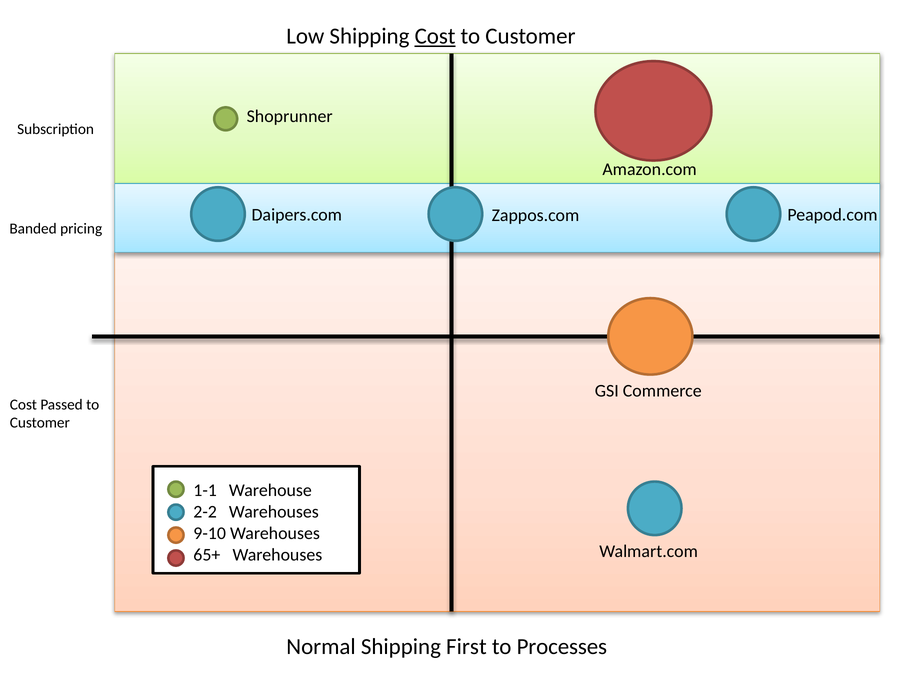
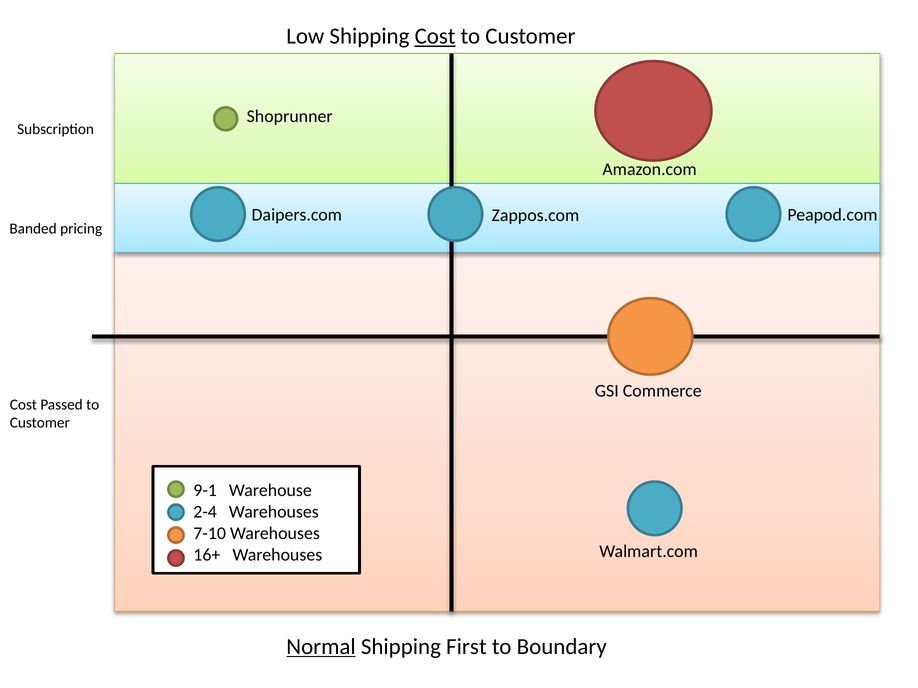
1-1: 1-1 -> 9-1 (205, 491)
2-2: 2-2 -> 2-4 (205, 512)
9-10: 9-10 -> 7-10 (210, 534)
65+: 65+ -> 16+ (207, 555)
Normal underline: none -> present (321, 647)
Processes: Processes -> Boundary (562, 647)
